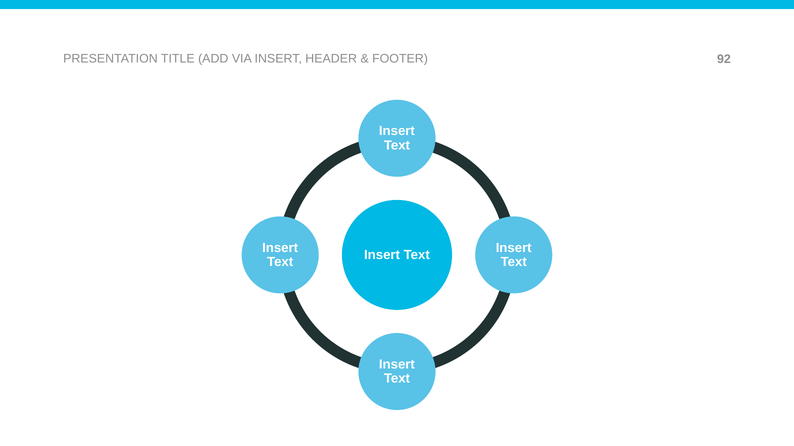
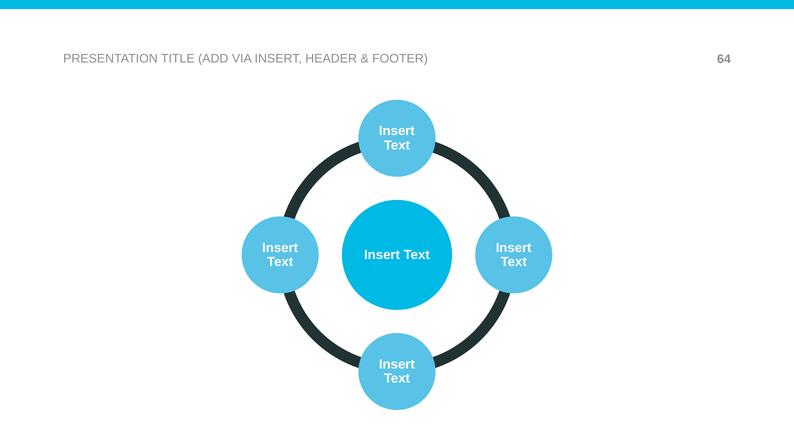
92: 92 -> 64 (724, 59)
